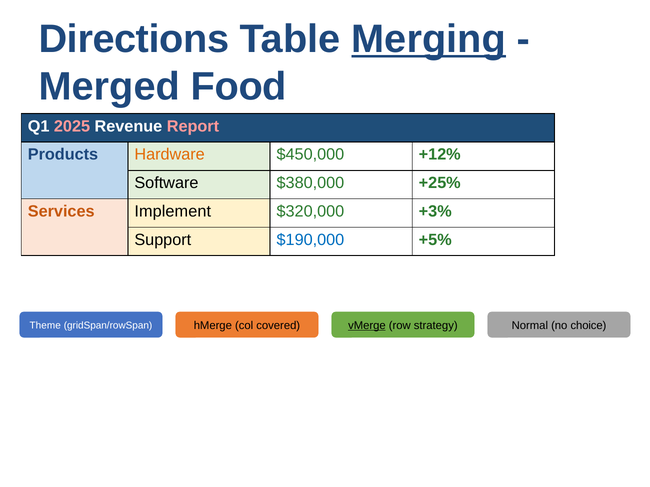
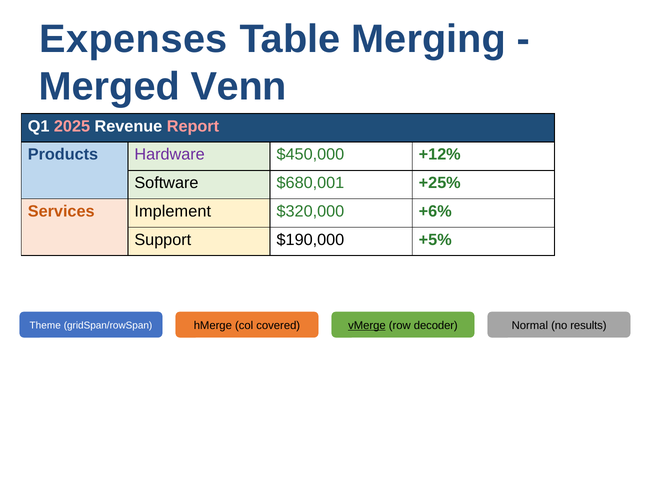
Directions: Directions -> Expenses (134, 39)
Merging underline: present -> none (429, 39)
Food: Food -> Venn (239, 87)
Hardware colour: orange -> purple (170, 155)
$380,000: $380,000 -> $680,001 (310, 183)
+3%: +3% -> +6% (435, 212)
$190,000 colour: blue -> black (310, 240)
strategy: strategy -> decoder (436, 326)
choice: choice -> results (588, 326)
